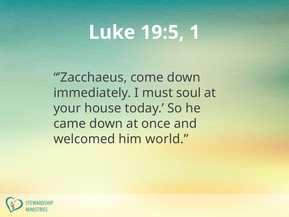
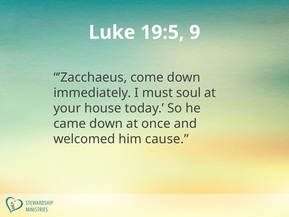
1: 1 -> 9 (195, 32)
world: world -> cause (167, 139)
